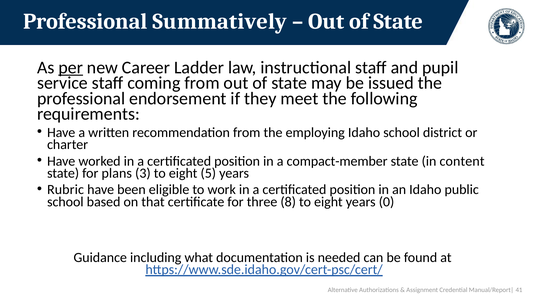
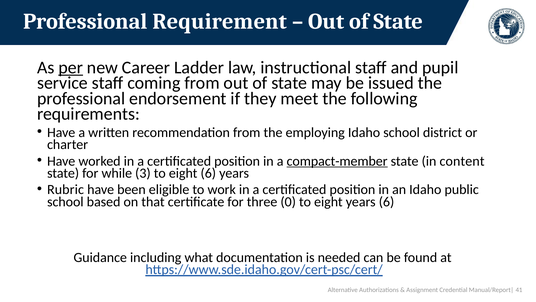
Summatively: Summatively -> Requirement (220, 22)
compact-member underline: none -> present (337, 161)
plans: plans -> while (117, 173)
eight 5: 5 -> 6 (208, 173)
8: 8 -> 0 (288, 201)
years 0: 0 -> 6 (387, 201)
